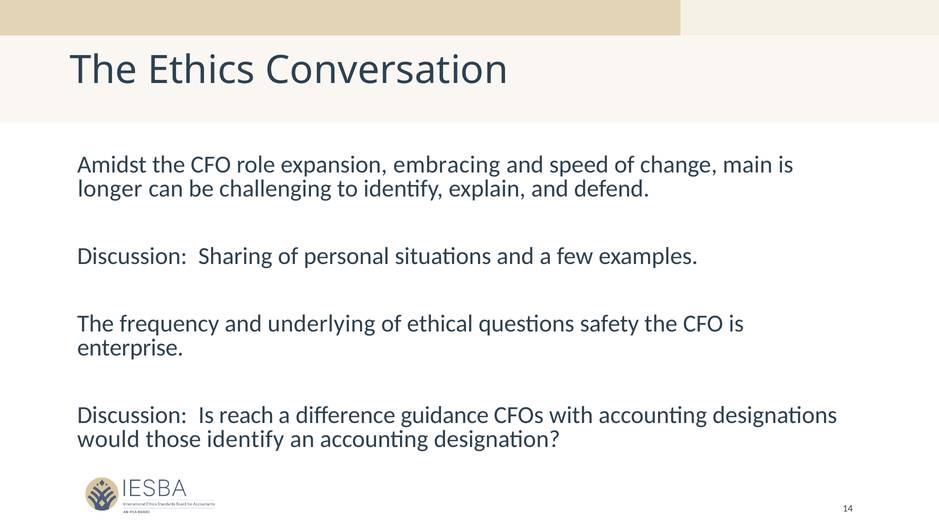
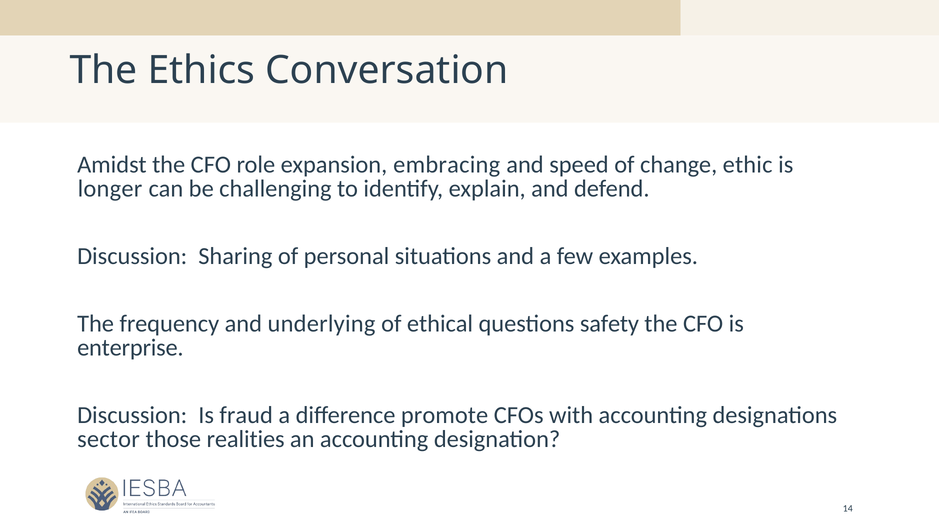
main: main -> ethic (748, 165)
reach: reach -> fraud (246, 415)
guidance: guidance -> promote (445, 415)
would: would -> sector (109, 439)
those identify: identify -> realities (246, 439)
